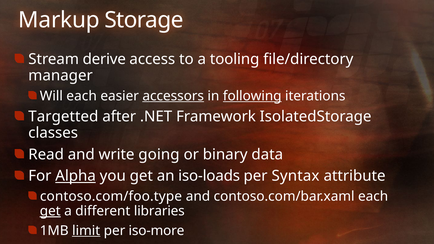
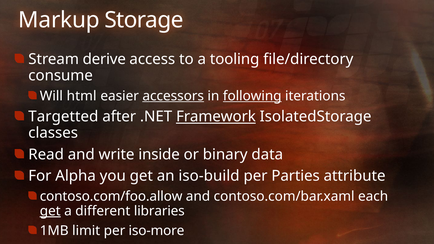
manager: manager -> consume (61, 76)
Will each: each -> html (82, 96)
Framework underline: none -> present (216, 117)
going: going -> inside (159, 155)
Alpha underline: present -> none (76, 176)
iso-loads: iso-loads -> iso-build (209, 176)
Syntax: Syntax -> Parties (296, 176)
contoso.com/foo.type: contoso.com/foo.type -> contoso.com/foo.allow (111, 196)
limit underline: present -> none (86, 231)
